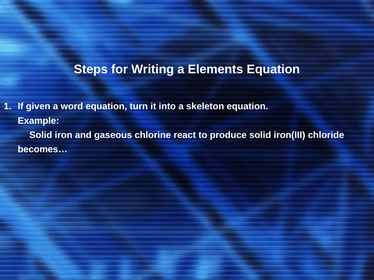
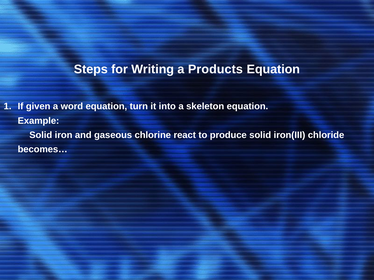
Elements: Elements -> Products (215, 69)
